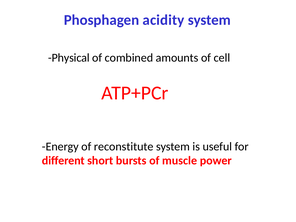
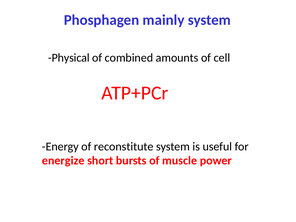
acidity: acidity -> mainly (164, 20)
different: different -> energize (63, 161)
